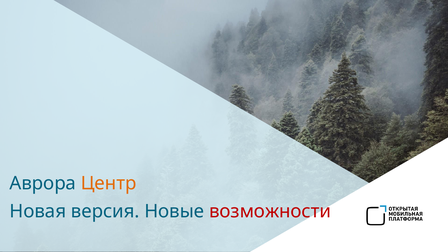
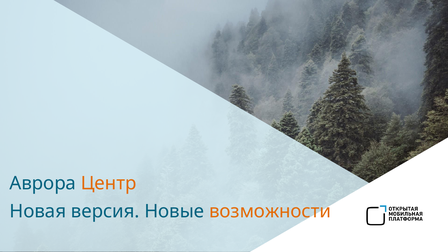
возможности colour: red -> orange (270, 211)
